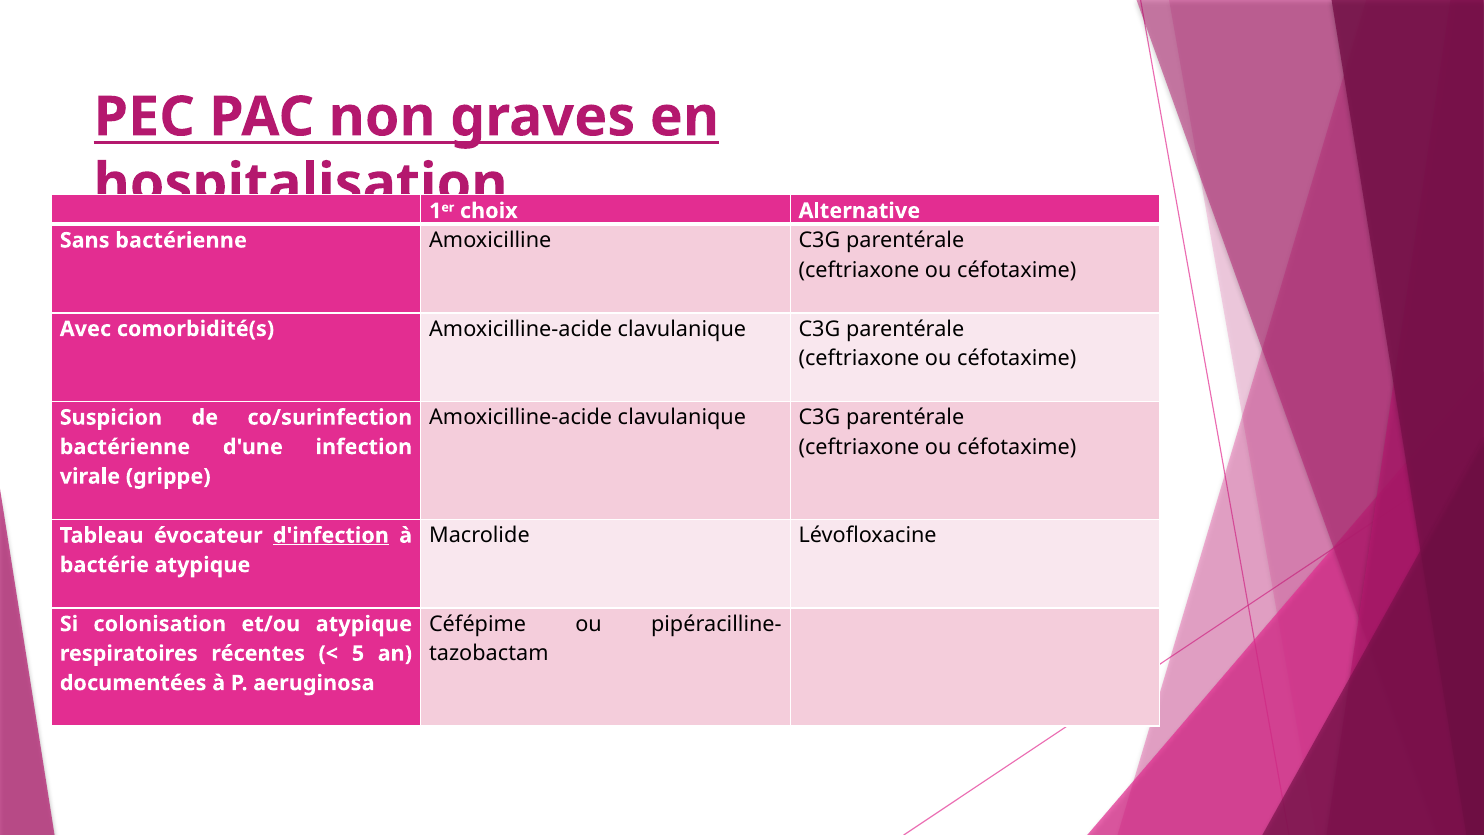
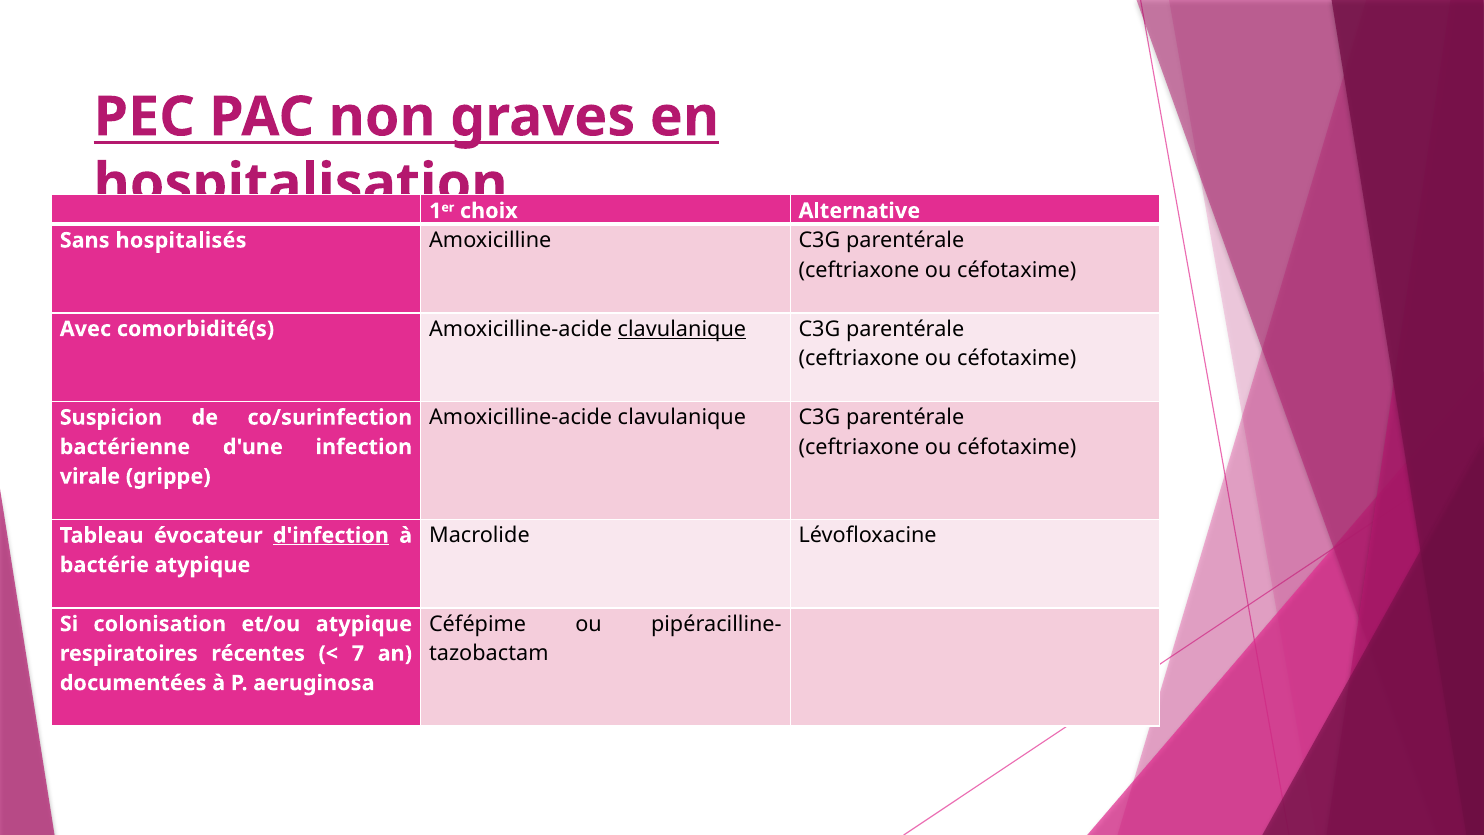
Sans bactérienne: bactérienne -> hospitalisés (181, 240)
clavulanique underline: none -> present (682, 329)
5: 5 -> 7 (358, 653)
